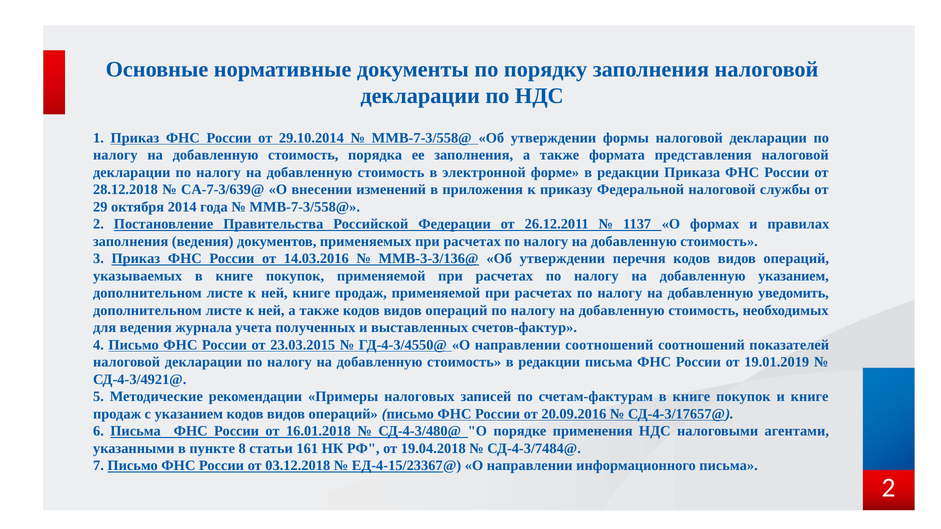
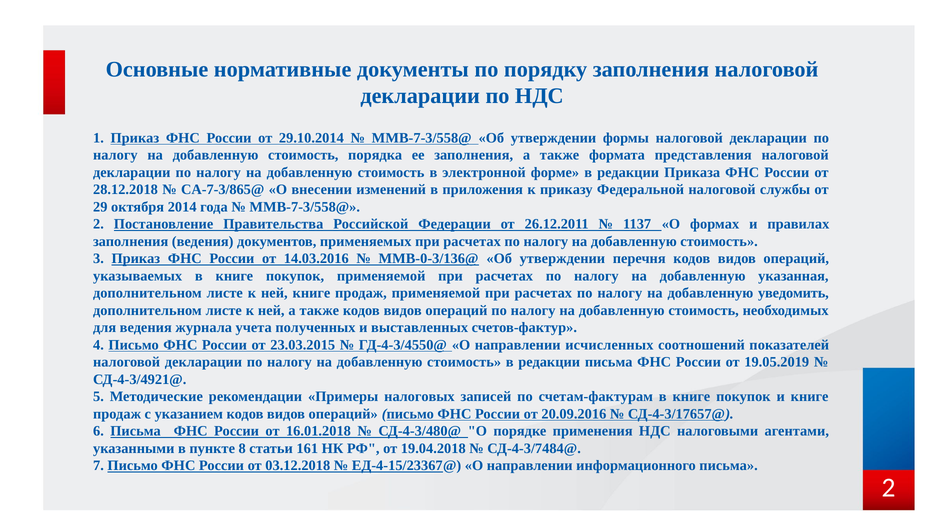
СА-7-3/639@: СА-7-3/639@ -> СА-7-3/865@ (223, 190)
ММВ-3-3/136@: ММВ-3-3/136@ -> ММВ-0-3/136@ (429, 259)
добавленную указанием: указанием -> указанная (793, 276)
направлении соотношений: соотношений -> исчисленных (609, 345)
19.01.2019: 19.01.2019 -> 19.05.2019 (777, 362)
